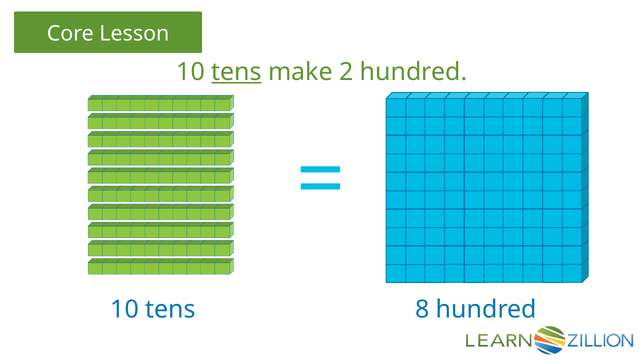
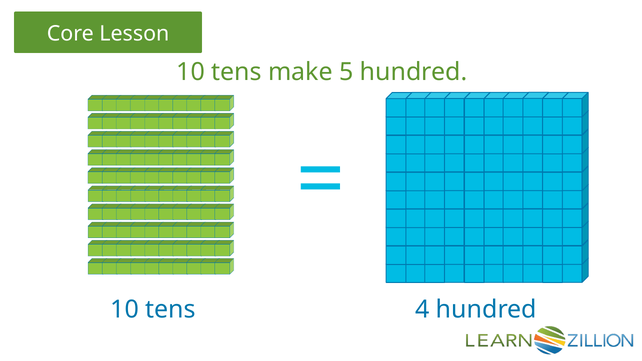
tens underline: present -> none (236, 72)
2: 2 -> 5 (346, 72)
8: 8 -> 4 (422, 310)
